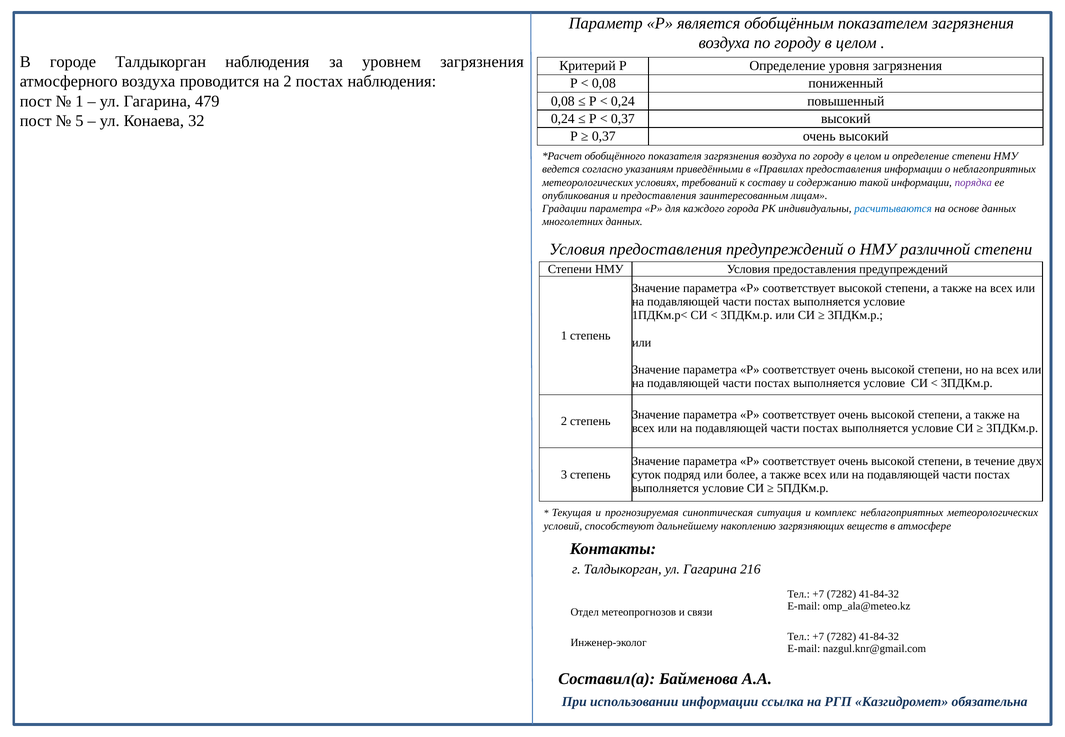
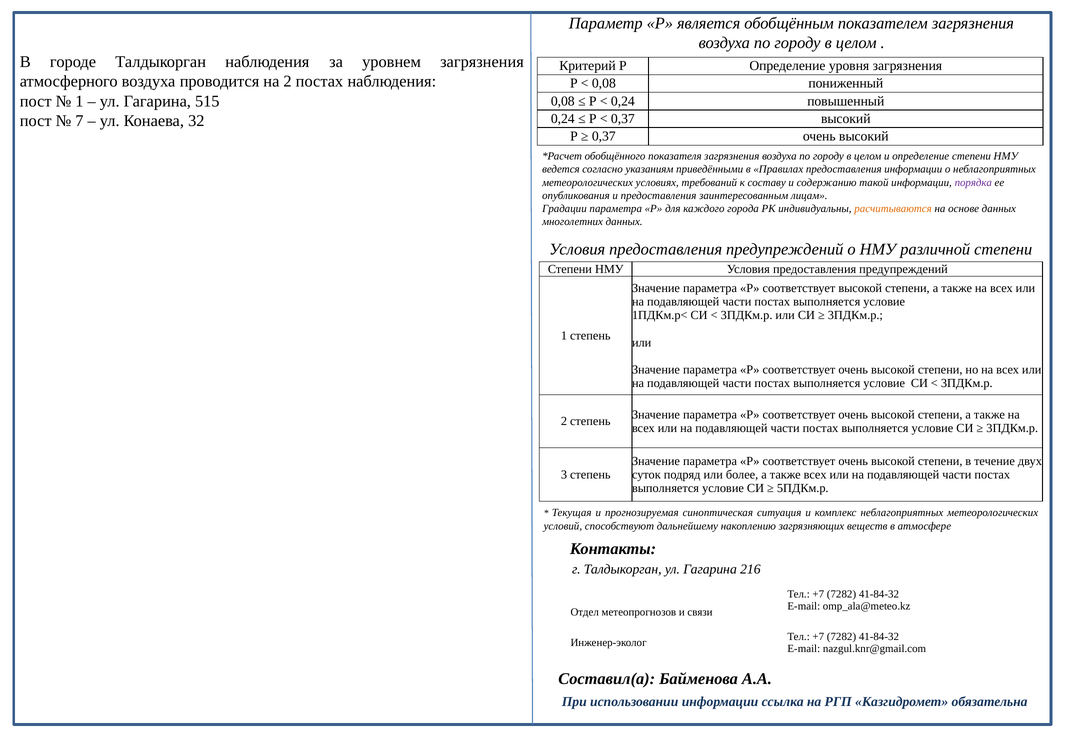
479: 479 -> 515 (207, 101)
5: 5 -> 7 (79, 121)
расчитываются colour: blue -> orange (893, 209)
